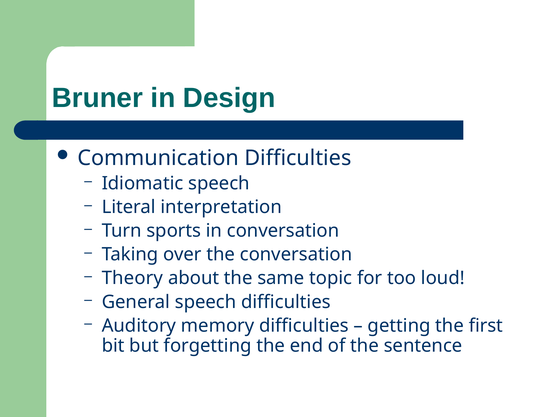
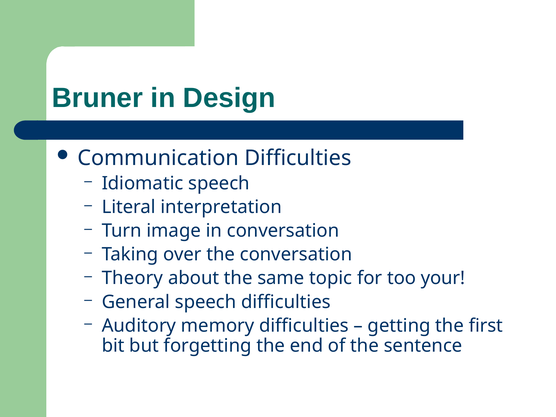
sports: sports -> image (174, 231)
loud: loud -> your (443, 278)
